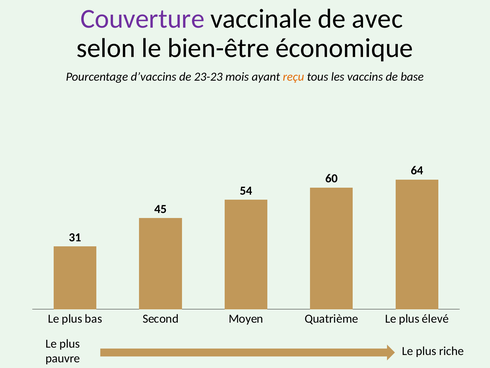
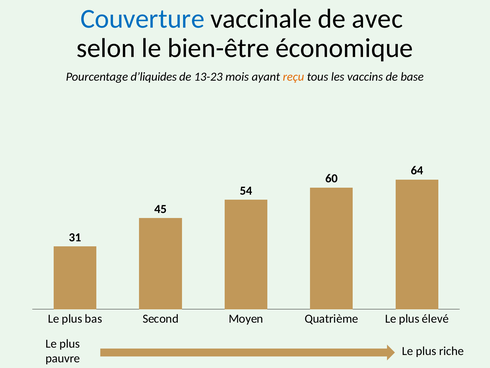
Couverture colour: purple -> blue (142, 19)
d’vaccins: d’vaccins -> d’liquides (154, 77)
23-23: 23-23 -> 13-23 (208, 77)
